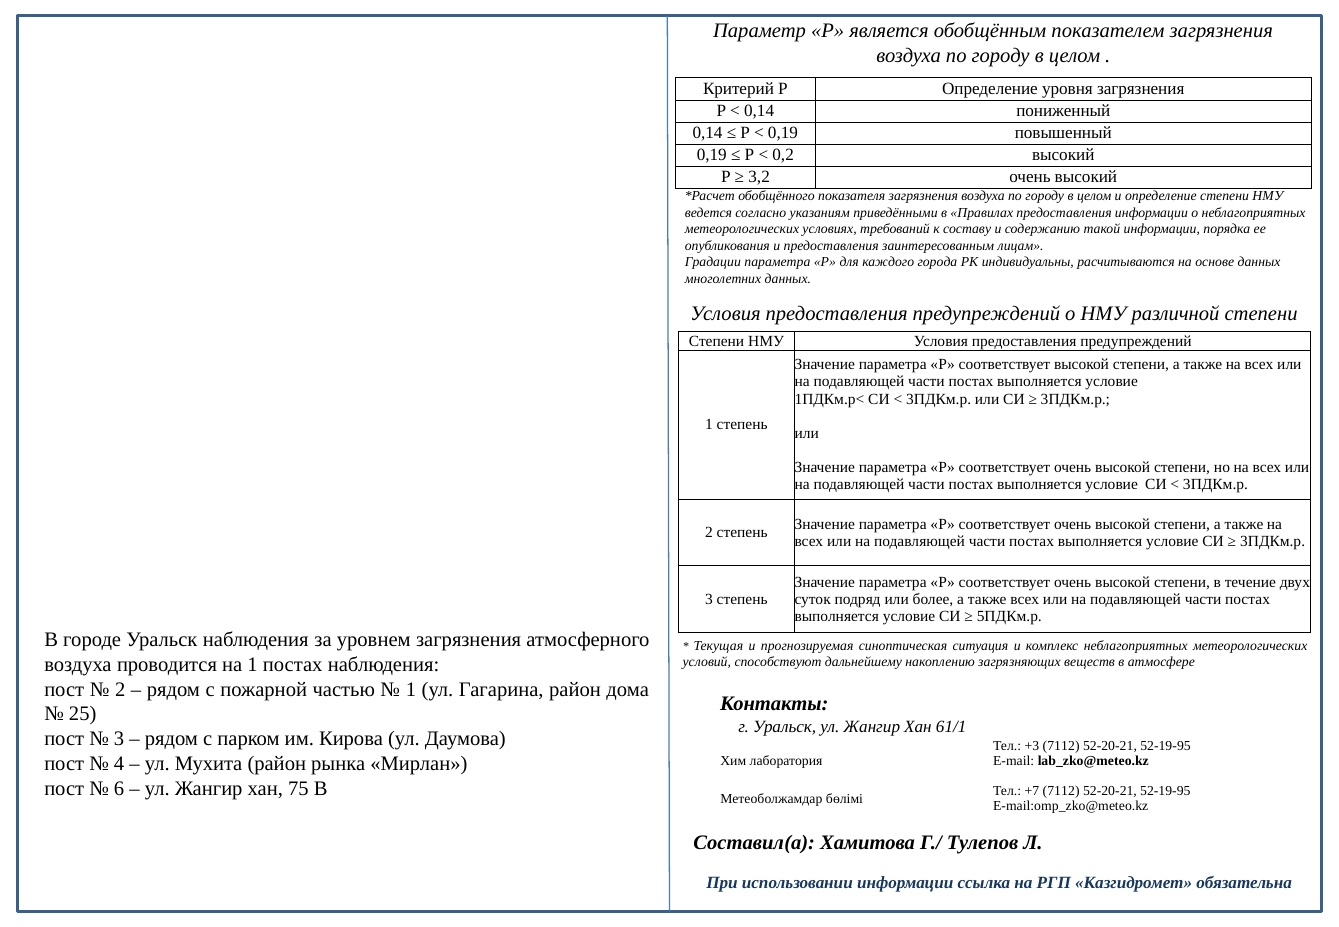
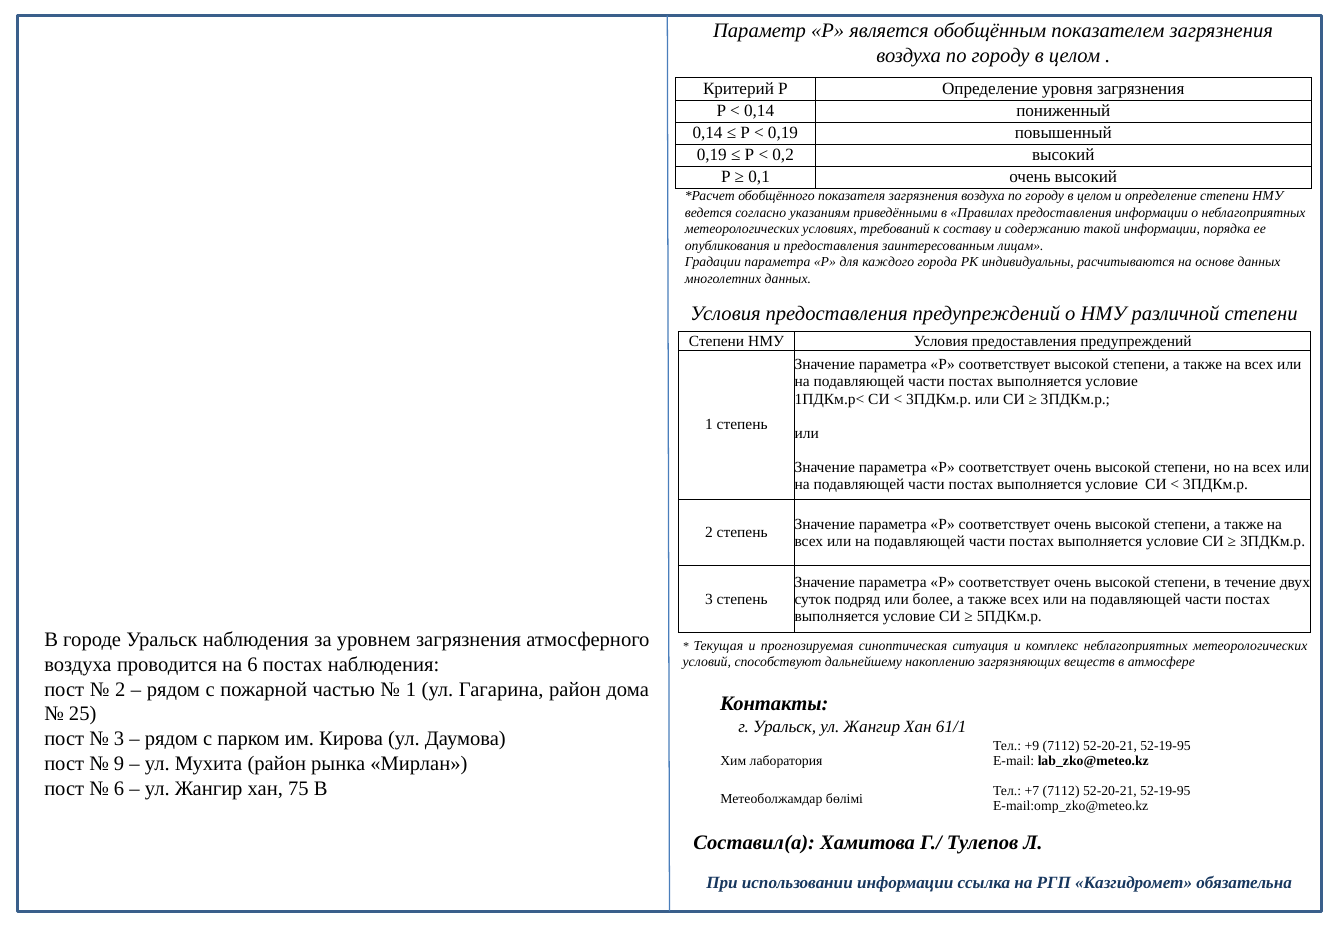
3,2: 3,2 -> 0,1 (759, 177)
на 1: 1 -> 6 (253, 665)
+3: +3 -> +9 (1032, 746)
4: 4 -> 9 (119, 764)
